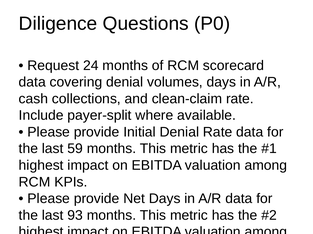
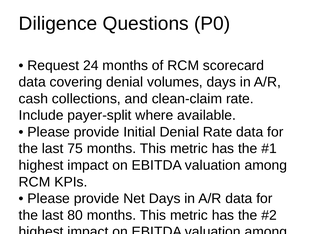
59: 59 -> 75 (75, 149)
93: 93 -> 80 (75, 216)
